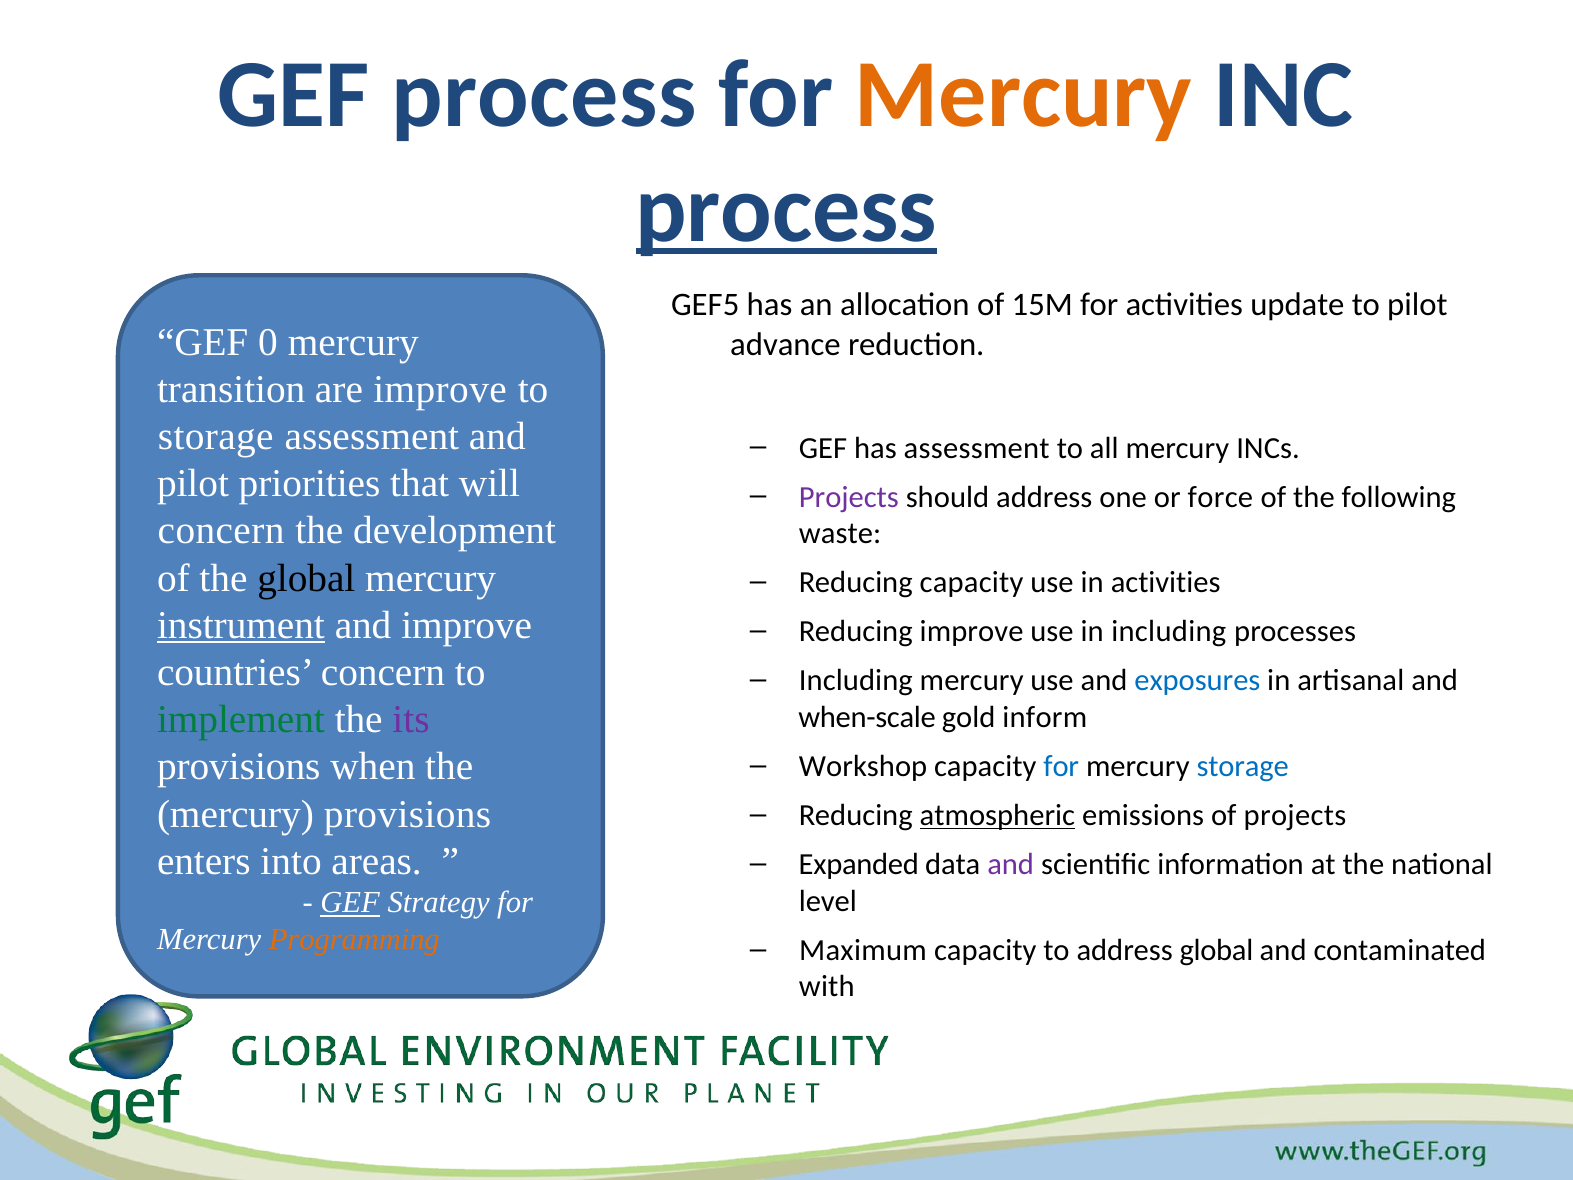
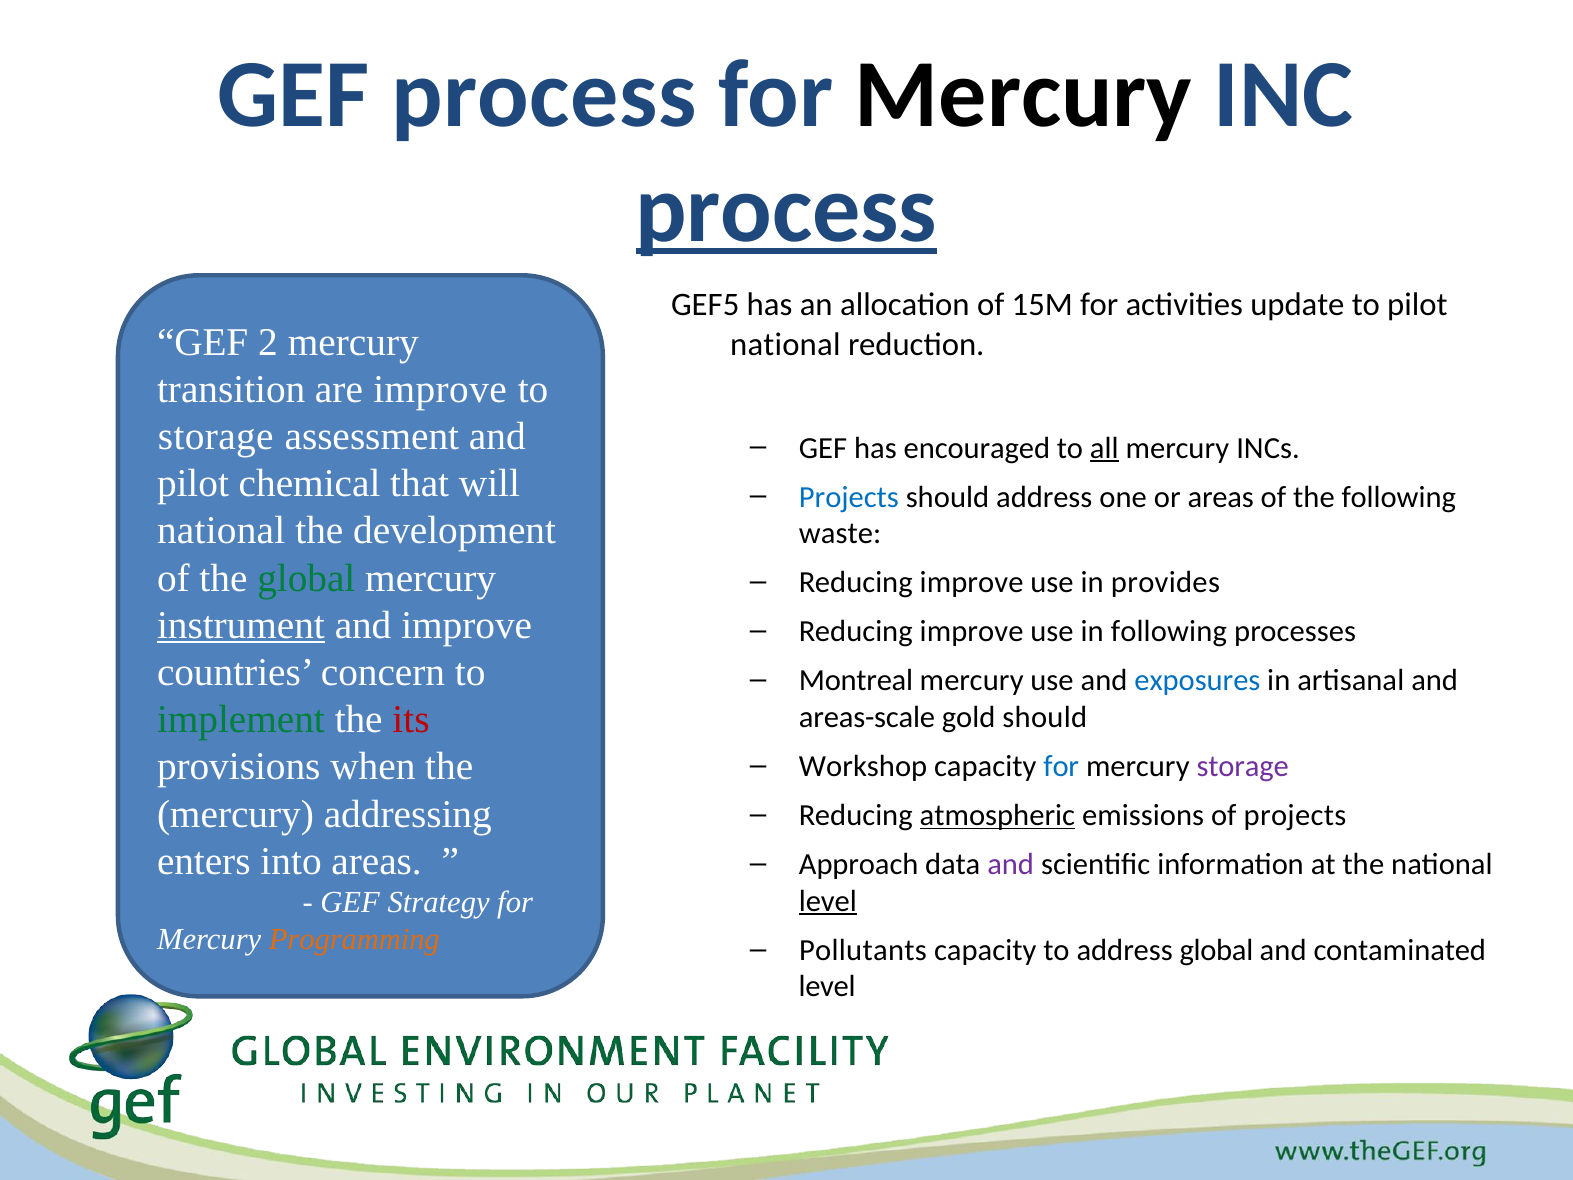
Mercury colour: orange -> black (1023, 95)
0: 0 -> 2 (268, 342)
advance: advance -> national (785, 344)
has assessment: assessment -> encouraged (977, 448)
all underline: none -> present (1104, 448)
priorities: priorities -> chemical (310, 484)
Projects colour: purple -> blue (849, 497)
or force: force -> areas (1221, 497)
concern: concern -> national (221, 531)
global colour: black -> green (306, 578)
capacity: capacity -> improve (972, 583)
in activities: activities -> provides (1165, 583)
in including: including -> following (1169, 632)
Including: Including -> Montreal (856, 681)
its colour: purple -> red (411, 720)
when-scale: when-scale -> areas-scale (867, 717)
gold inform: inform -> should (1045, 717)
storage colour: blue -> purple (1243, 766)
mercury provisions: provisions -> addressing (408, 814)
Expanded: Expanded -> Approach (859, 864)
GEF underline: present -> none (350, 903)
level underline: none -> present (828, 901)
Maximum: Maximum -> Pollutants (863, 950)
with: with -> level (827, 987)
